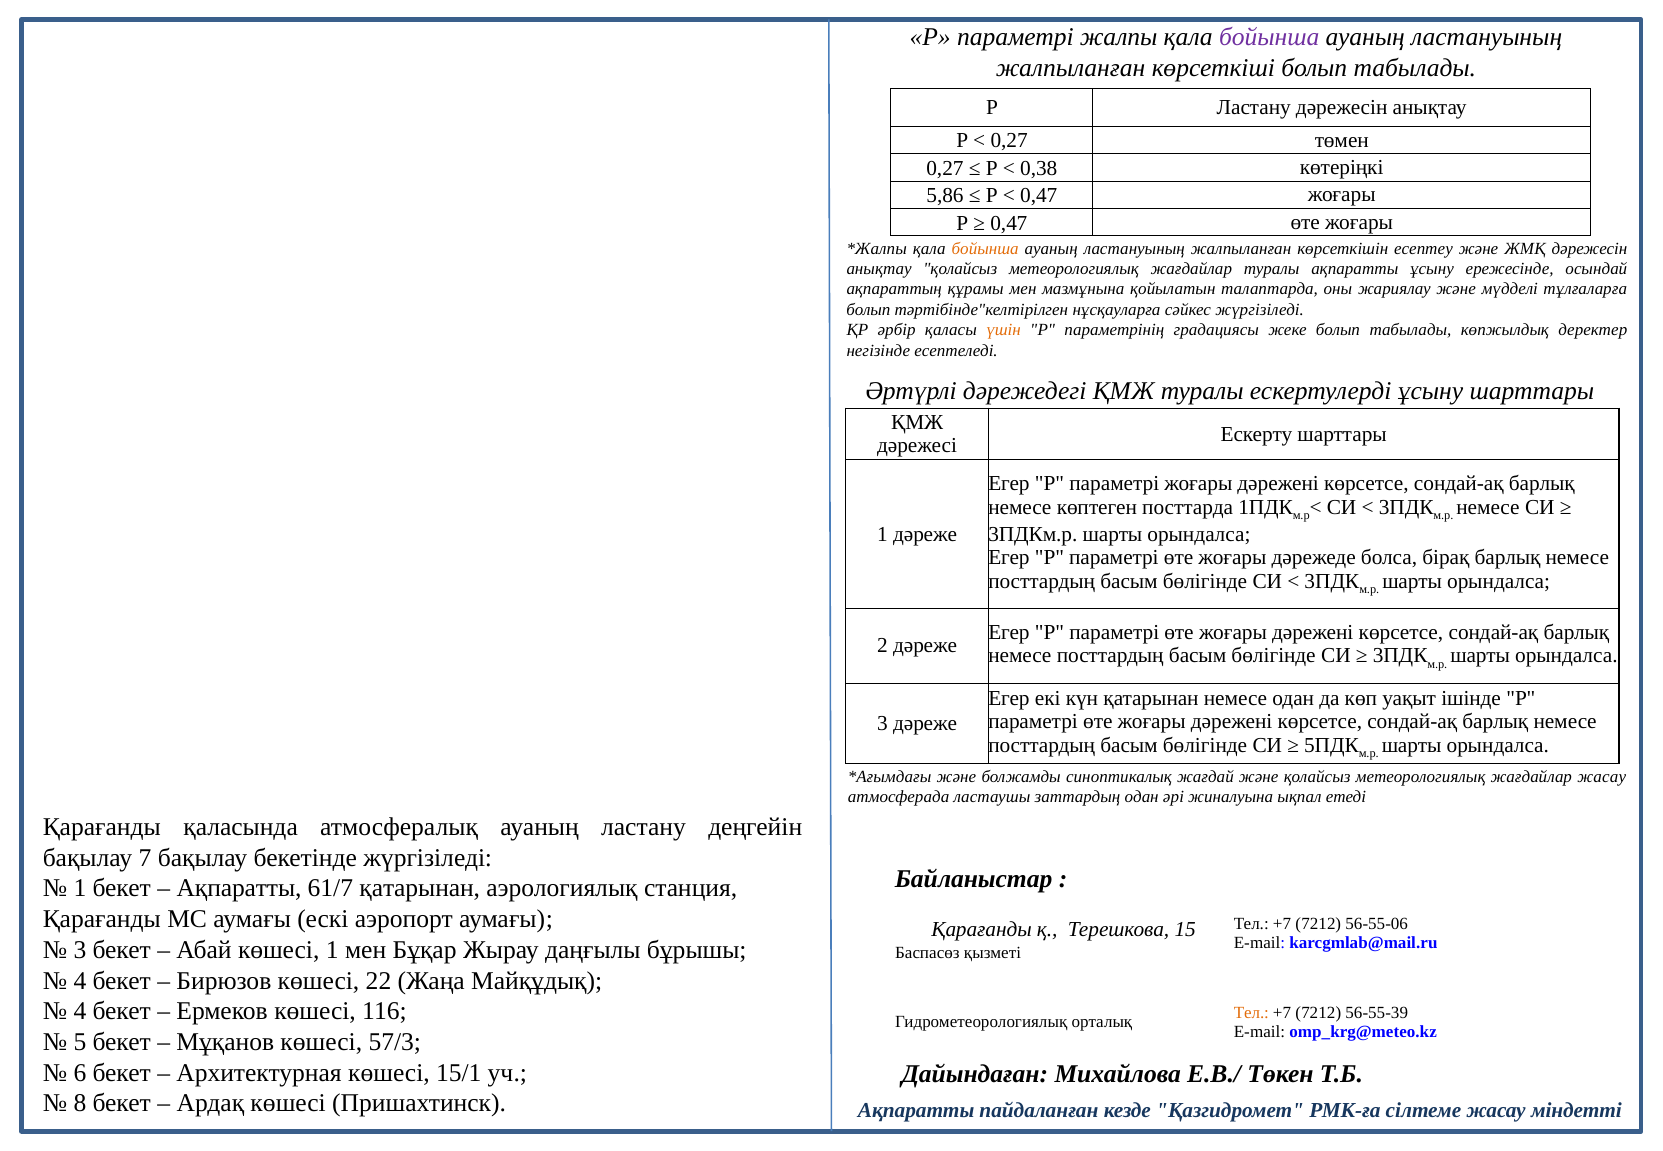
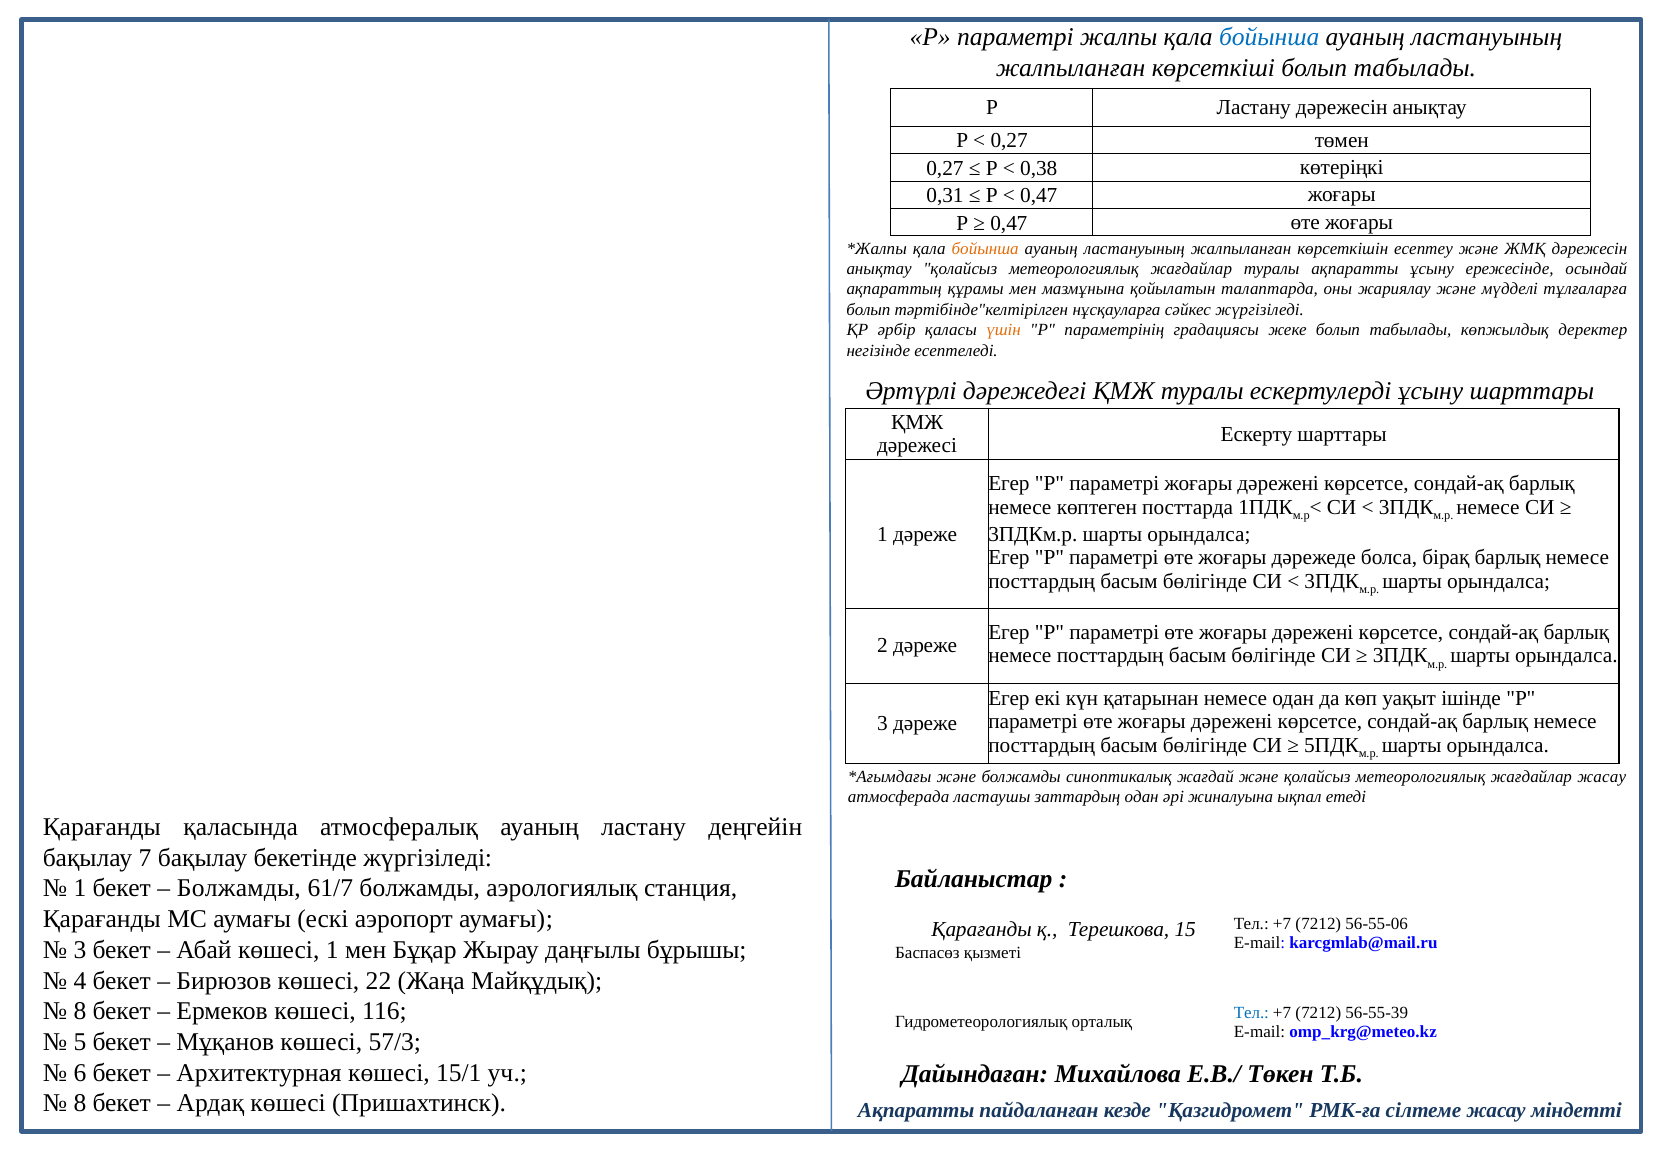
бойынша colour: purple -> blue (1269, 38)
5,86: 5,86 -> 0,31 (945, 196)
Ақпаратты: Ақпаратты -> Болжамды (239, 889)
61/7 қатарынан: қатарынан -> болжамды (420, 889)
4: 4 -> 8 (80, 1012)
Тел colour: orange -> blue (1251, 1013)
